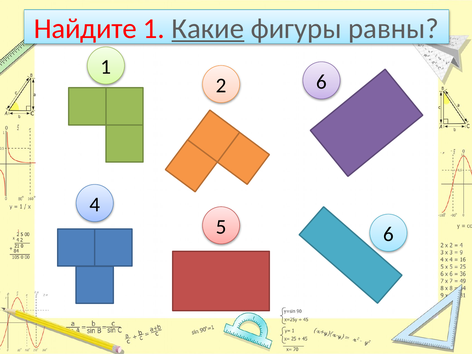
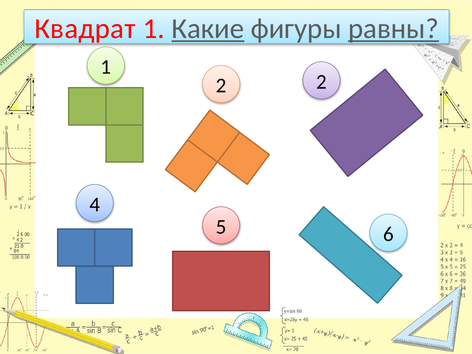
Найдите: Найдите -> Квадрат (85, 29)
равны underline: none -> present (394, 29)
2 6: 6 -> 2 (321, 82)
